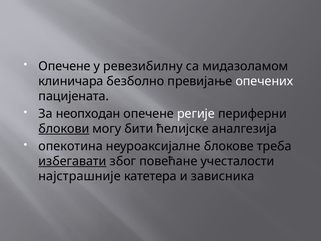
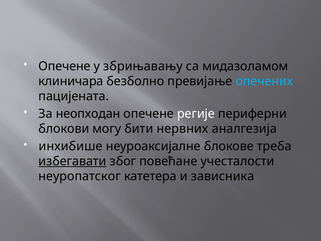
ревезибилну: ревезибилну -> збрињавању (143, 66)
опечених colour: white -> light blue (264, 81)
блокови underline: present -> none (64, 129)
ћелијске: ћелијске -> нервних (182, 129)
опекотина: опекотина -> инхибише (71, 146)
најстрашније: најстрашније -> неуропатског (80, 176)
